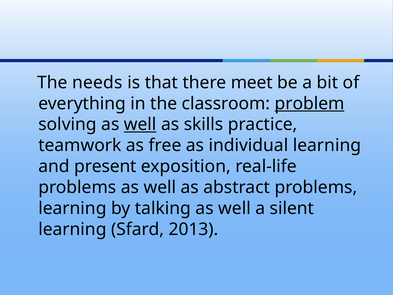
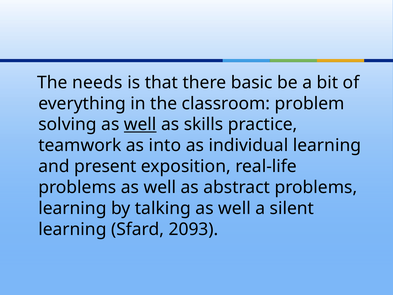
meet: meet -> basic (252, 82)
problem underline: present -> none (310, 103)
free: free -> into (165, 145)
2013: 2013 -> 2093 (193, 229)
